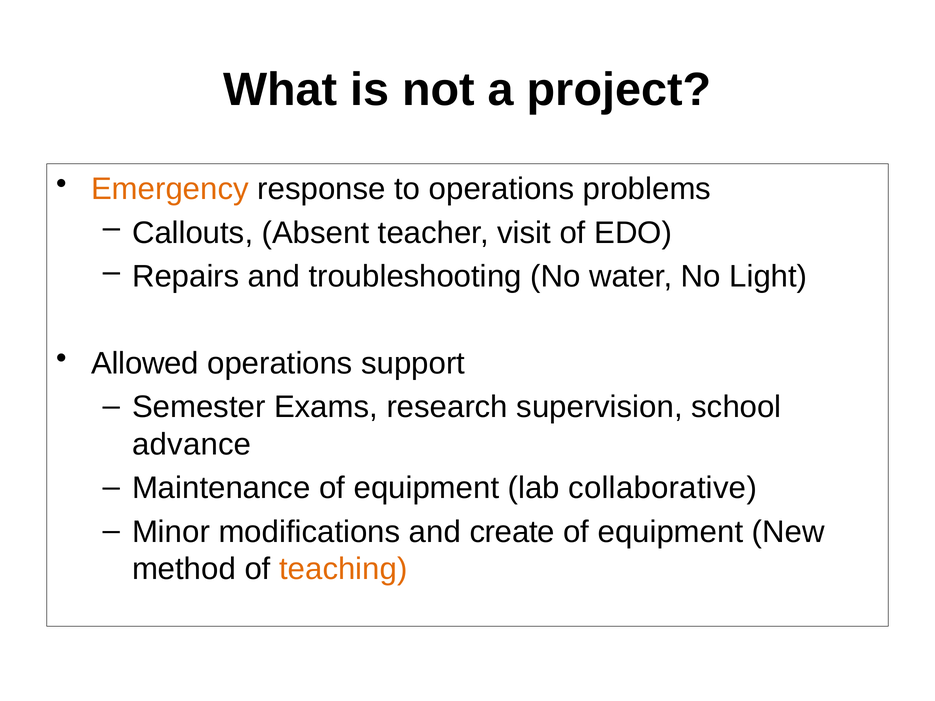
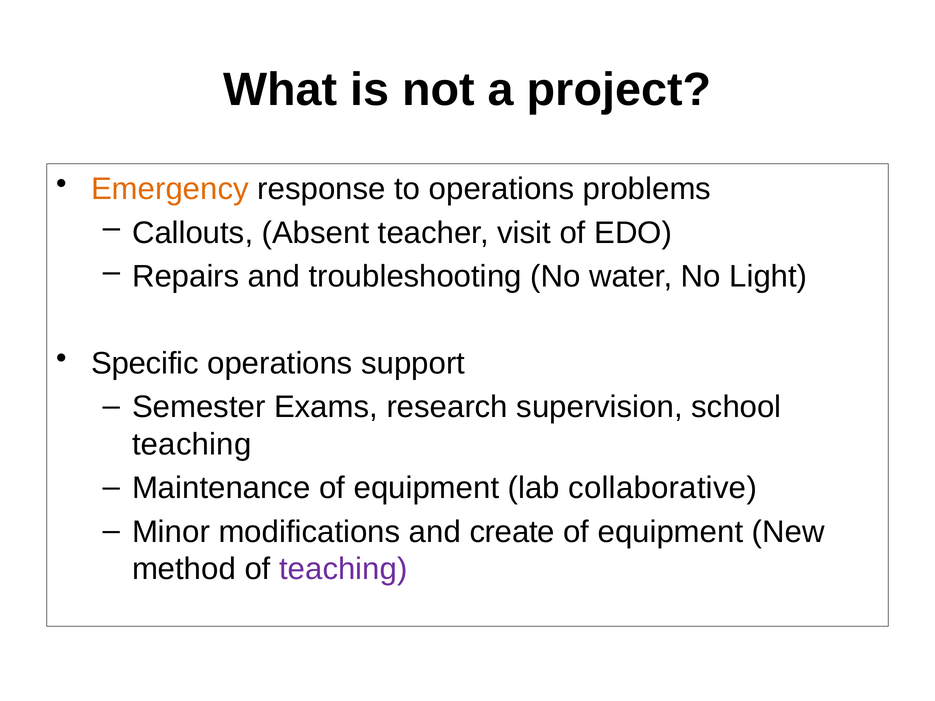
Allowed: Allowed -> Specific (145, 364)
advance: advance -> teaching (192, 445)
teaching colour: orange -> purple (343, 569)
